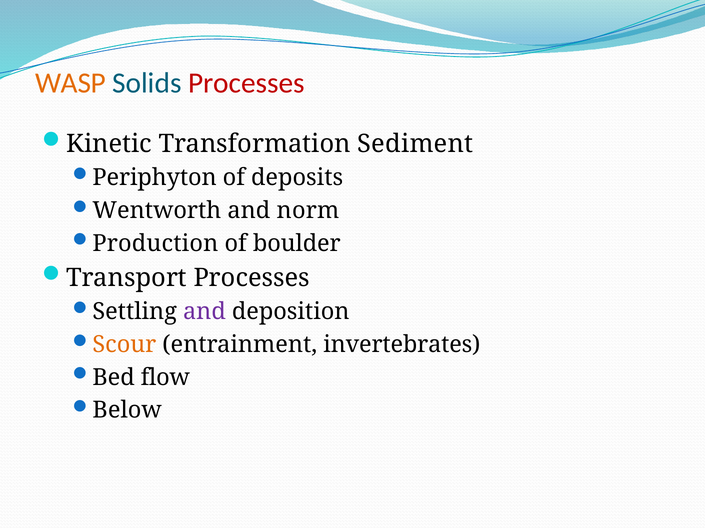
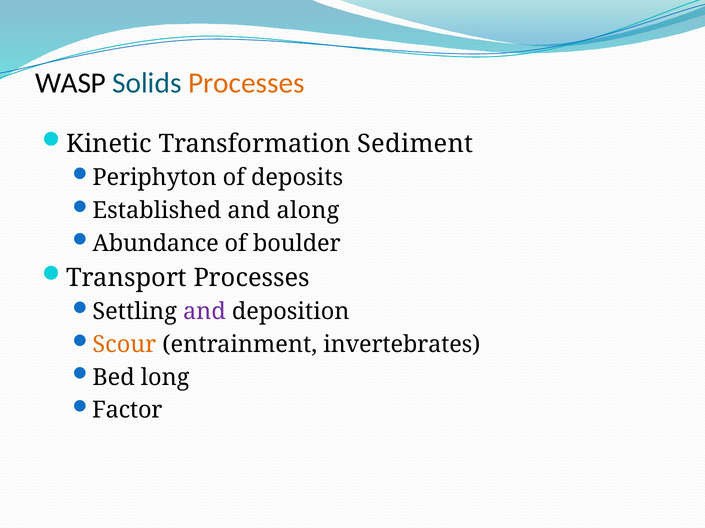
WASP colour: orange -> black (71, 83)
Processes colour: red -> orange (246, 83)
Wentworth: Wentworth -> Established (157, 211)
norm: norm -> along (308, 211)
Production: Production -> Abundance (156, 244)
flow: flow -> long (165, 378)
Below: Below -> Factor (127, 411)
